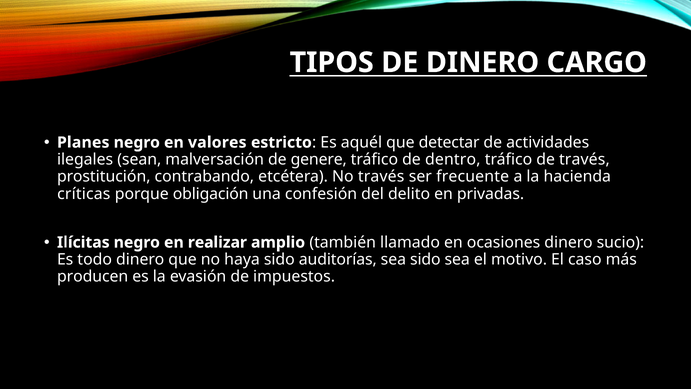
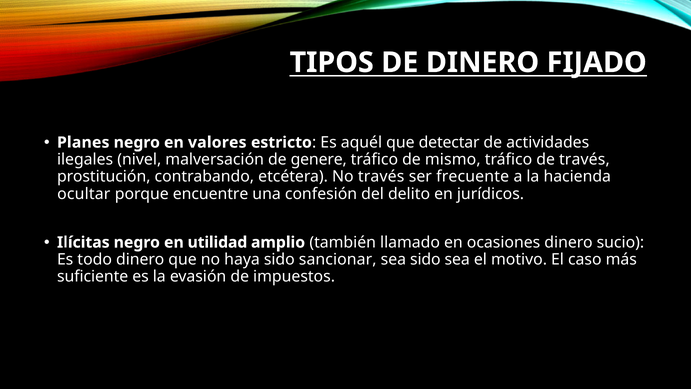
CARGO: CARGO -> FIJADO (597, 63)
sean: sean -> nivel (139, 159)
dentro: dentro -> mismo (453, 159)
críticas: críticas -> ocultar (84, 194)
obligación: obligación -> encuentre (211, 194)
privadas: privadas -> jurídicos (491, 194)
realizar: realizar -> utilidad (217, 242)
auditorías: auditorías -> sancionar (338, 259)
producen: producen -> suficiente (93, 276)
